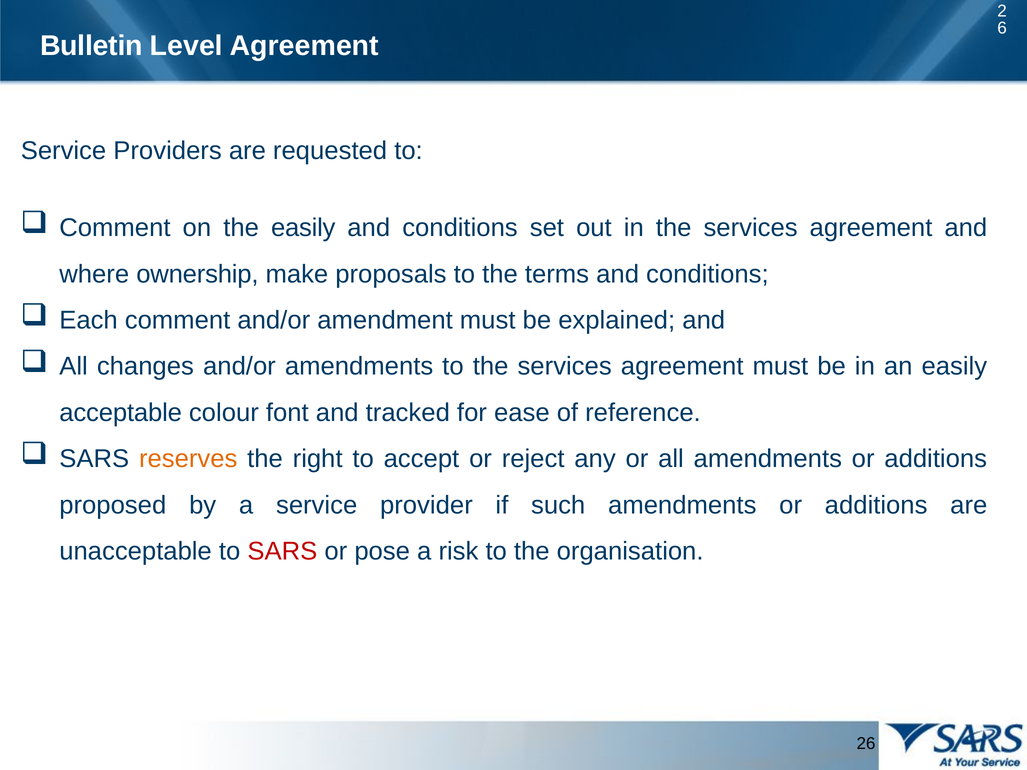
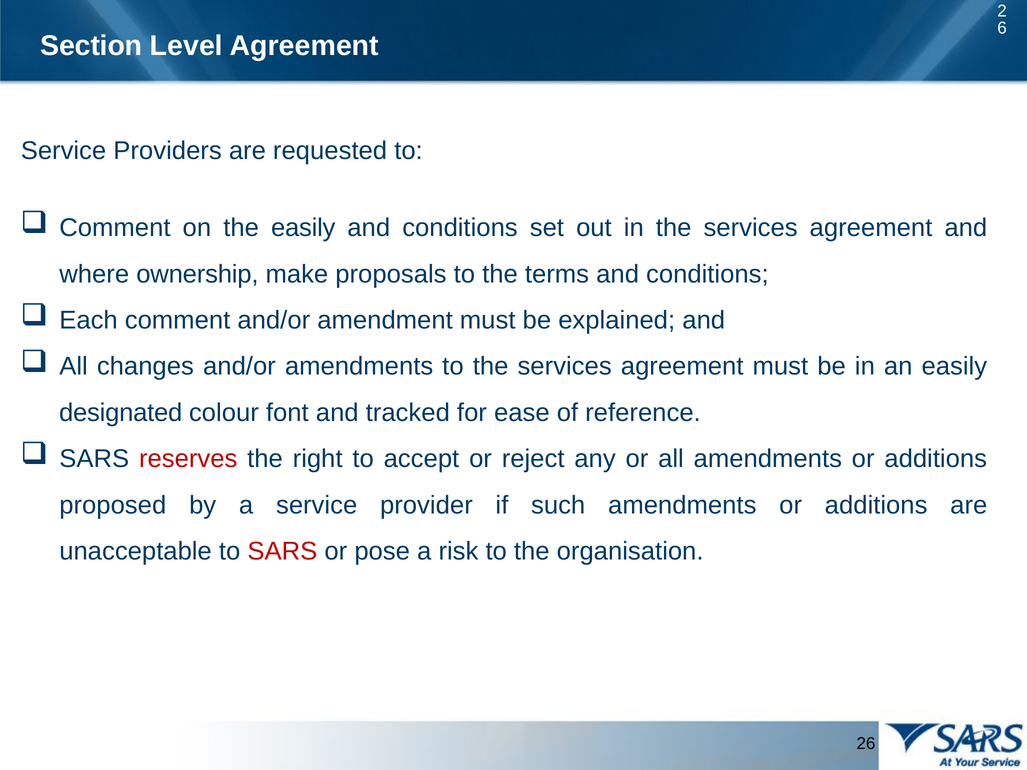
Bulletin: Bulletin -> Section (91, 46)
acceptable: acceptable -> designated (121, 413)
reserves colour: orange -> red (188, 459)
